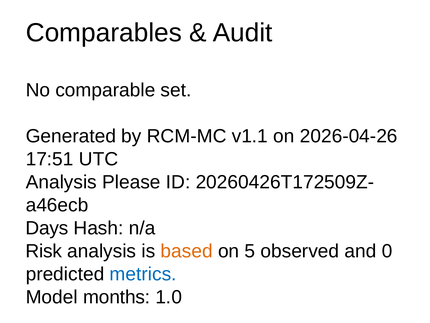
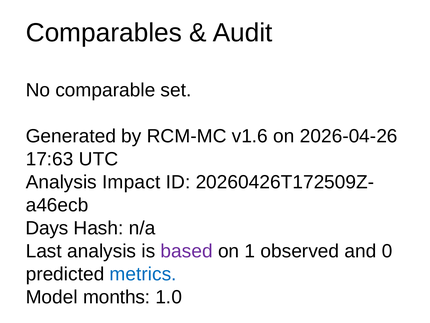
v1.1: v1.1 -> v1.6 (250, 136)
17:51: 17:51 -> 17:63 (50, 159)
Please: Please -> Impact (131, 182)
Risk: Risk -> Last (44, 251)
based colour: orange -> purple (187, 251)
5: 5 -> 1 (250, 251)
